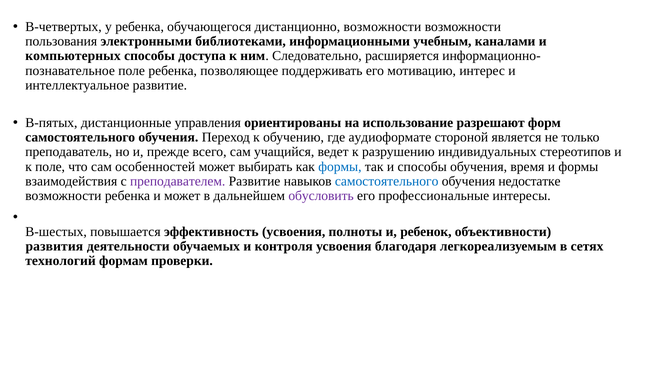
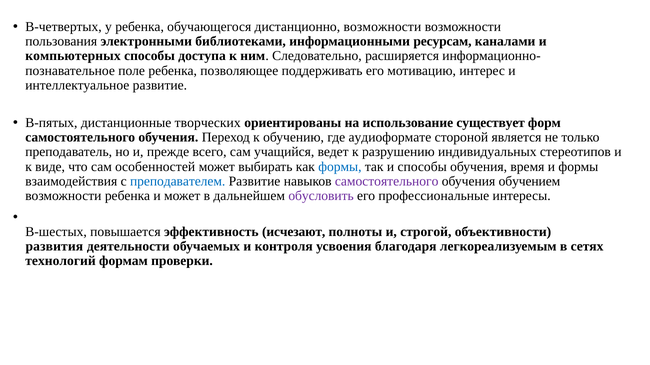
учебным: учебным -> ресурсам (443, 41)
управления: управления -> творческих (208, 123)
разрешают: разрешают -> существует (491, 123)
к поле: поле -> виде (50, 167)
преподавателем colour: purple -> blue (178, 181)
самостоятельного colour: blue -> purple (387, 181)
недостатке: недостатке -> обучением (529, 181)
эффективность усвоения: усвоения -> исчезают (294, 232)
ребенок: ребенок -> строгой (426, 232)
